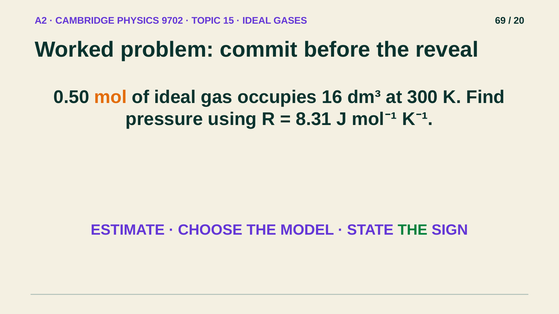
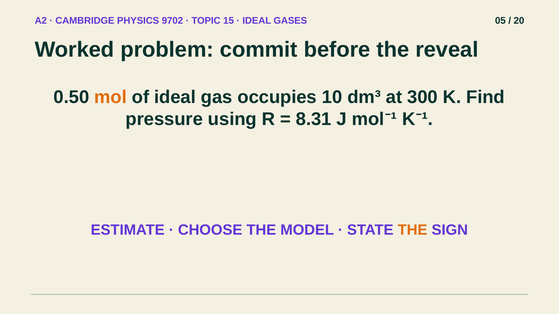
69: 69 -> 05 (500, 21)
16: 16 -> 10 (332, 97)
THE colour: green -> orange (413, 230)
